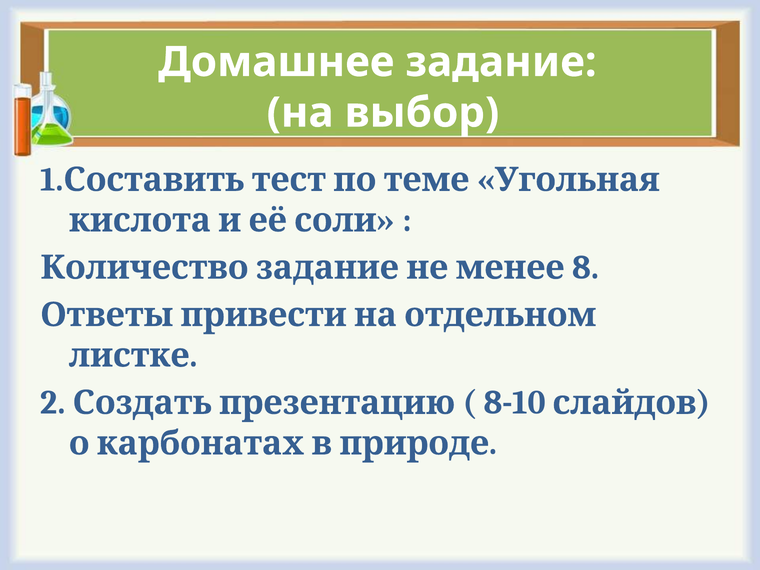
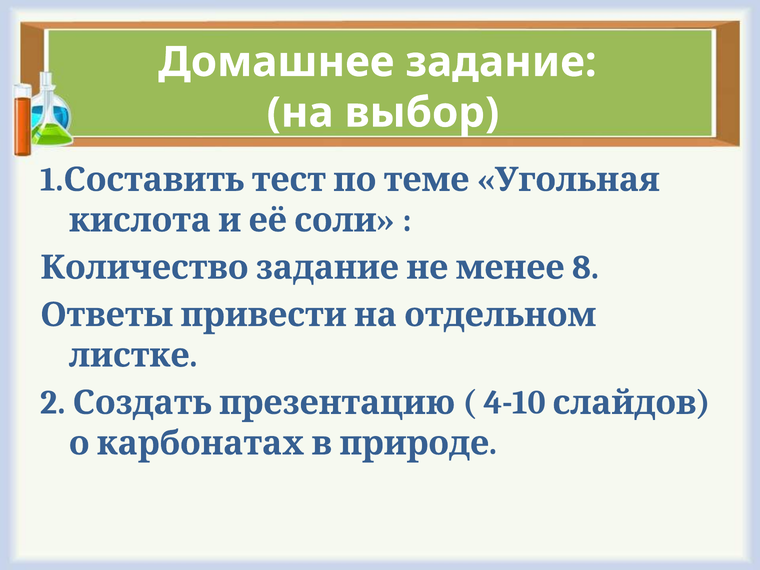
8-10: 8-10 -> 4-10 (515, 403)
